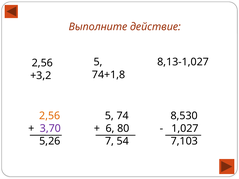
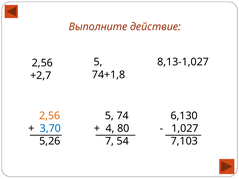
+3,2: +3,2 -> +2,7 (41, 76)
8,530: 8,530 -> 6,130 (184, 116)
3,70 colour: purple -> blue (50, 129)
6: 6 -> 4 (110, 129)
